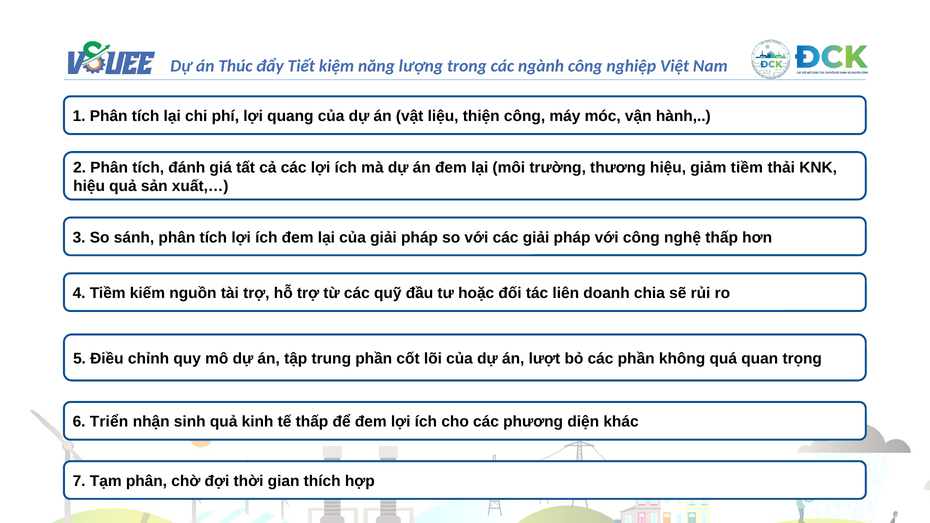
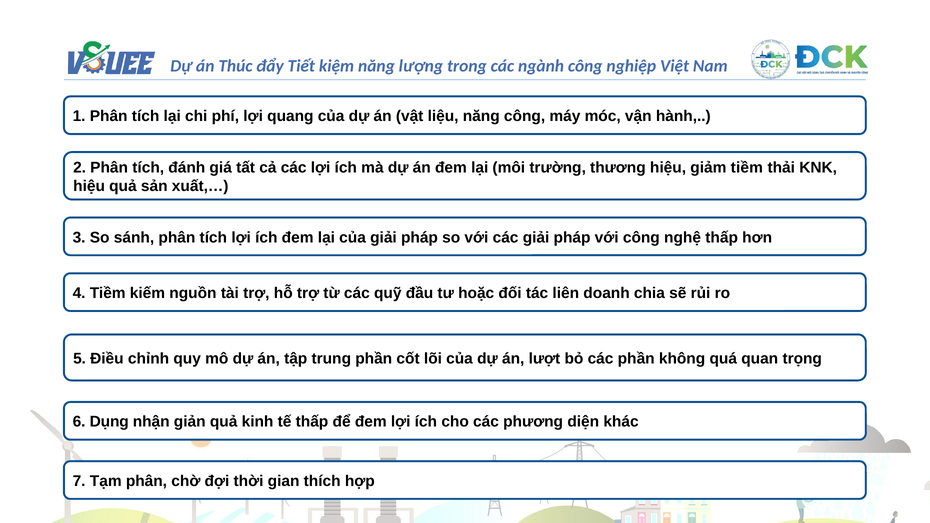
liệu thiện: thiện -> năng (481, 116)
Triển: Triển -> Dụng (109, 422)
sinh: sinh -> giản (190, 422)
